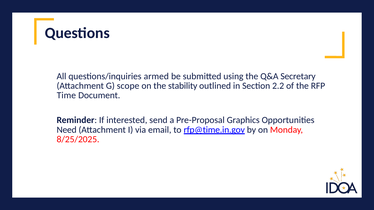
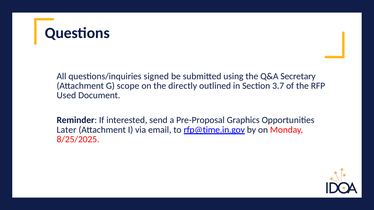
armed: armed -> signed (156, 76)
stability: stability -> directly (183, 86)
2.2: 2.2 -> 3.7 (278, 86)
Time: Time -> Used (66, 95)
Need: Need -> Later (67, 130)
